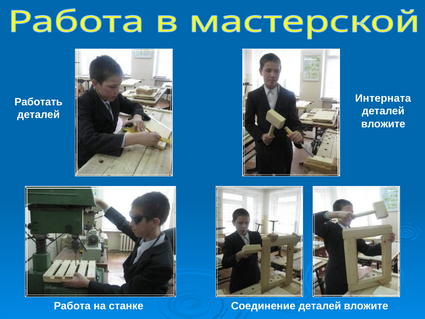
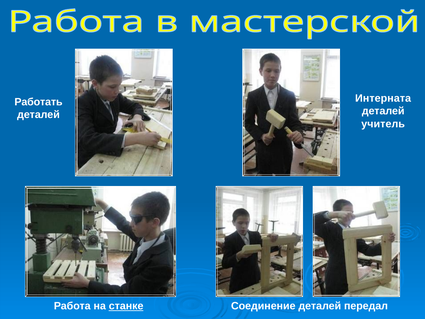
вложите: вложите -> учитель (383, 124)
станке underline: none -> present (126, 306)
Соединение деталей вложите: вложите -> передал (366, 306)
